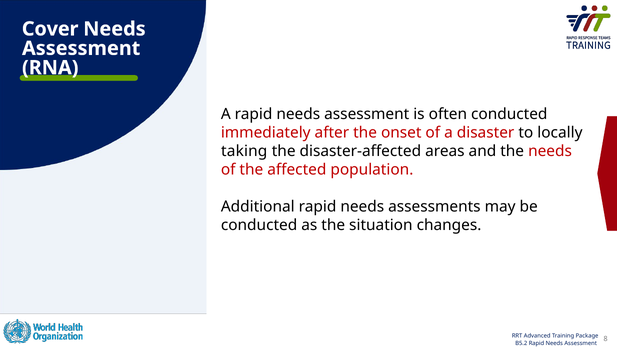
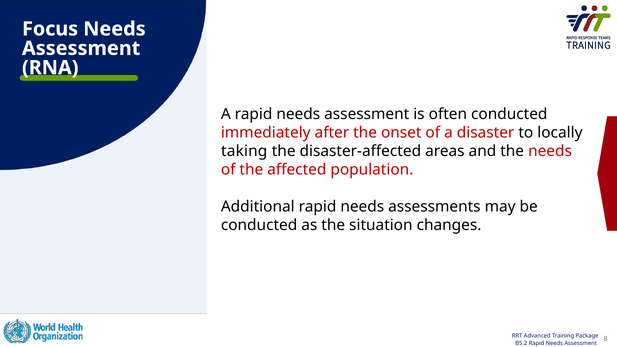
Cover: Cover -> Focus (50, 29)
